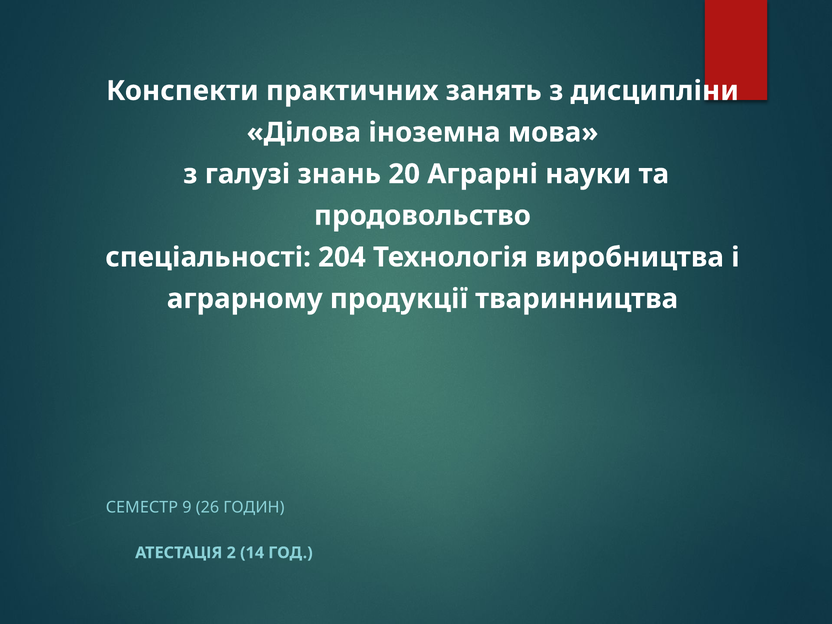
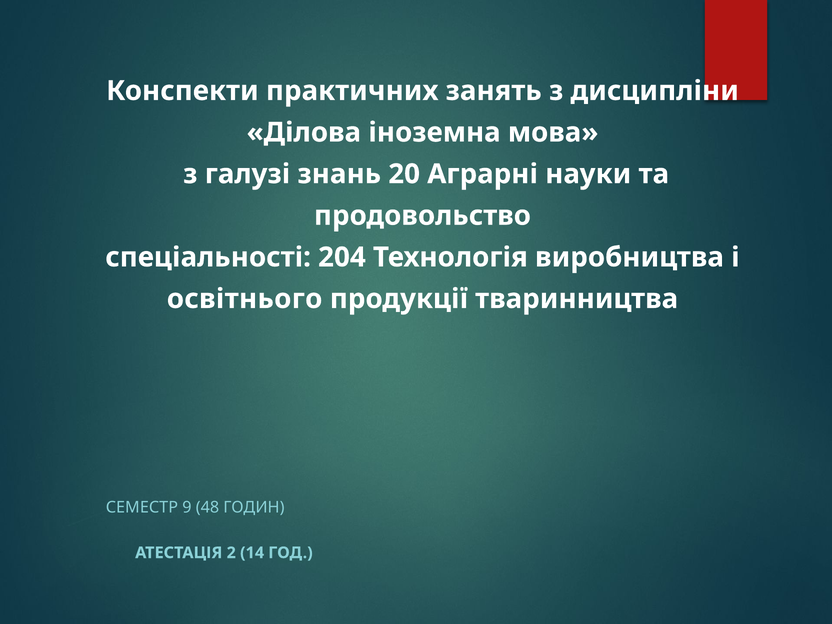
аграрному: аграрному -> освітнього (245, 299)
26: 26 -> 48 (207, 507)
